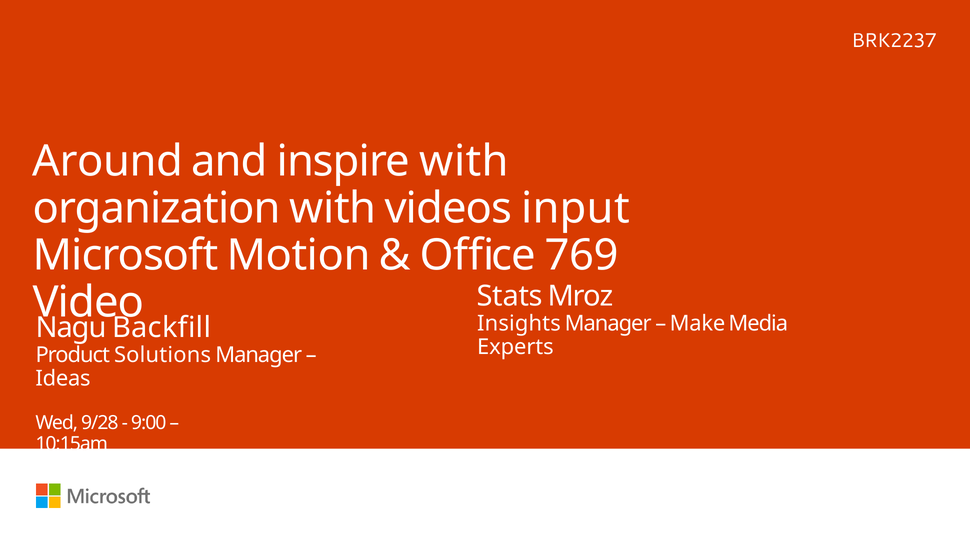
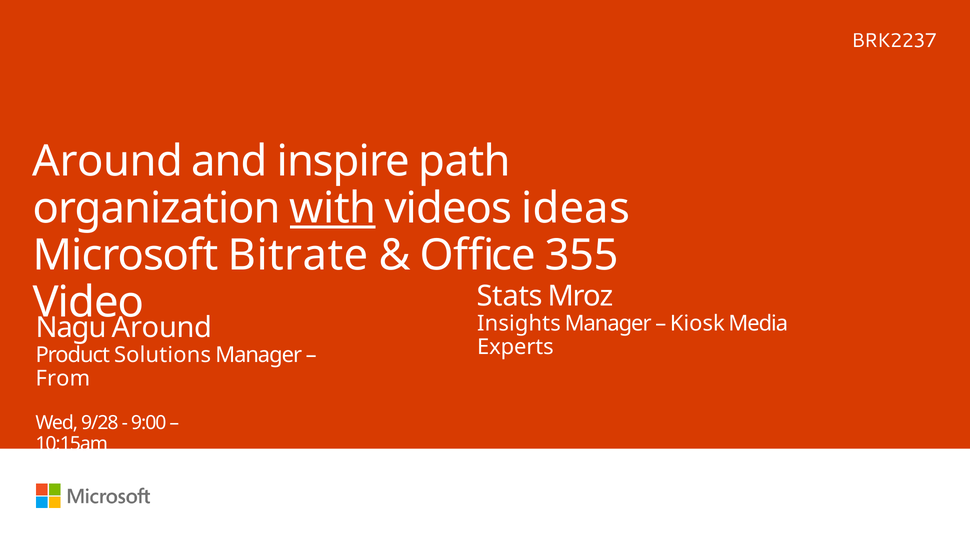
inspire with: with -> path (465, 161)
with underline: none -> present (333, 208)
input: input -> ideas (576, 208)
Motion: Motion -> Bitrate (298, 256)
769: 769 -> 355 (582, 256)
Make: Make -> Kiosk (697, 324)
Backfill: Backfill -> Around (162, 328)
Ideas: Ideas -> From (63, 379)
